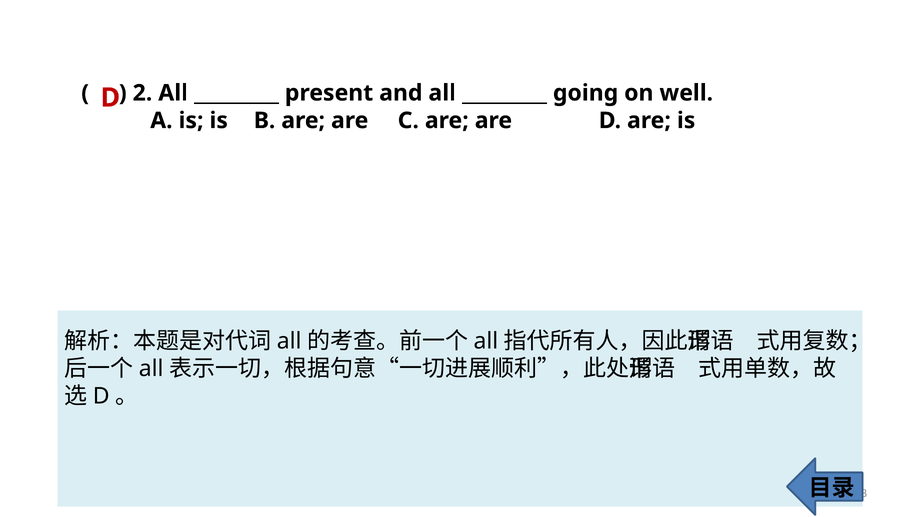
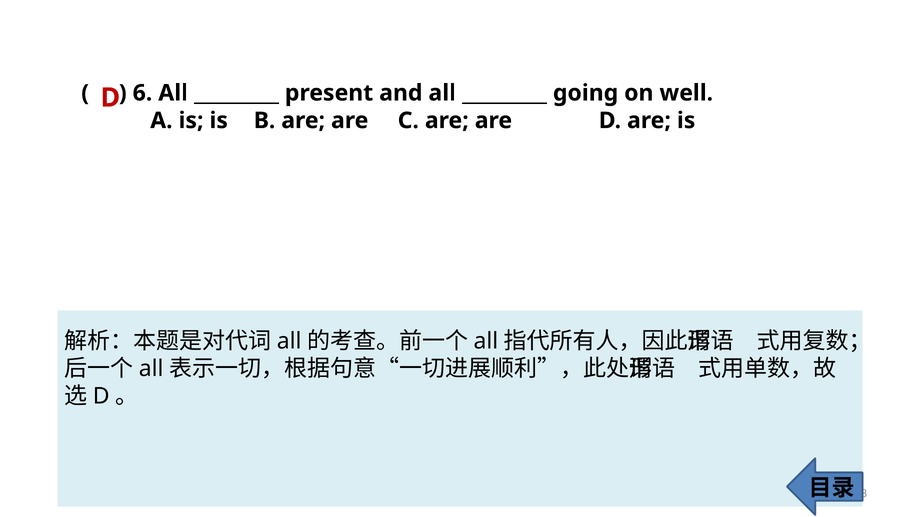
2: 2 -> 6 (142, 93)
